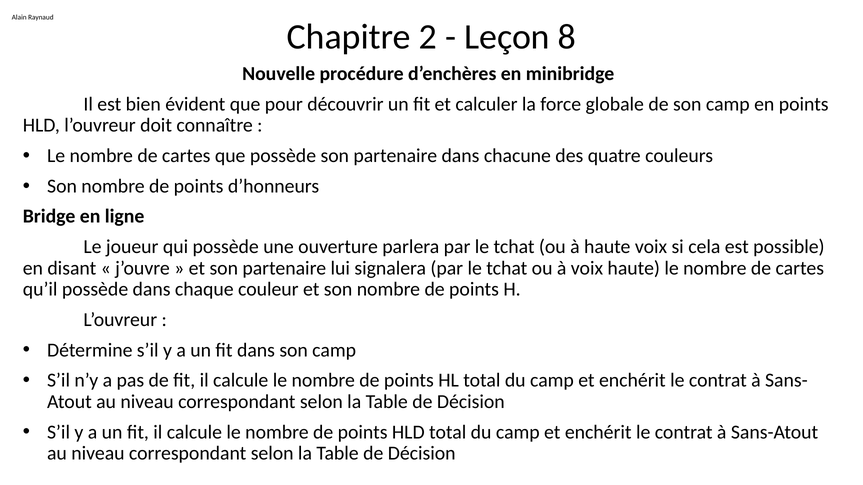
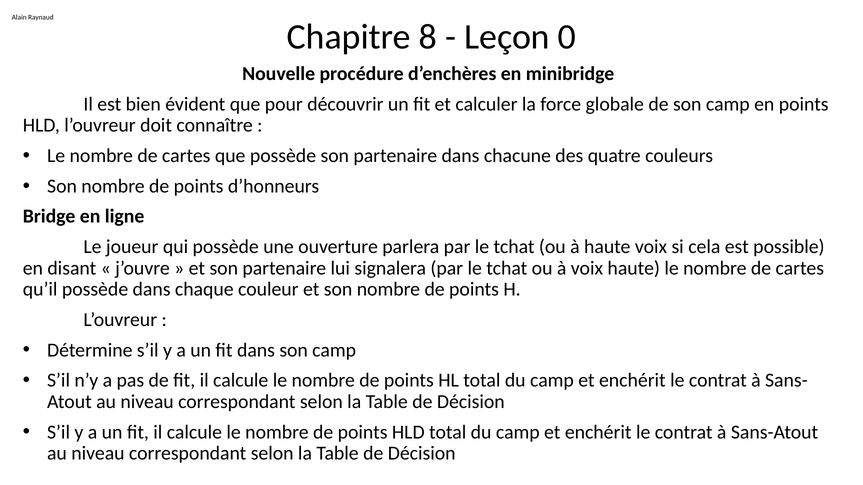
2: 2 -> 8 (428, 37)
8: 8 -> 0 (567, 37)
